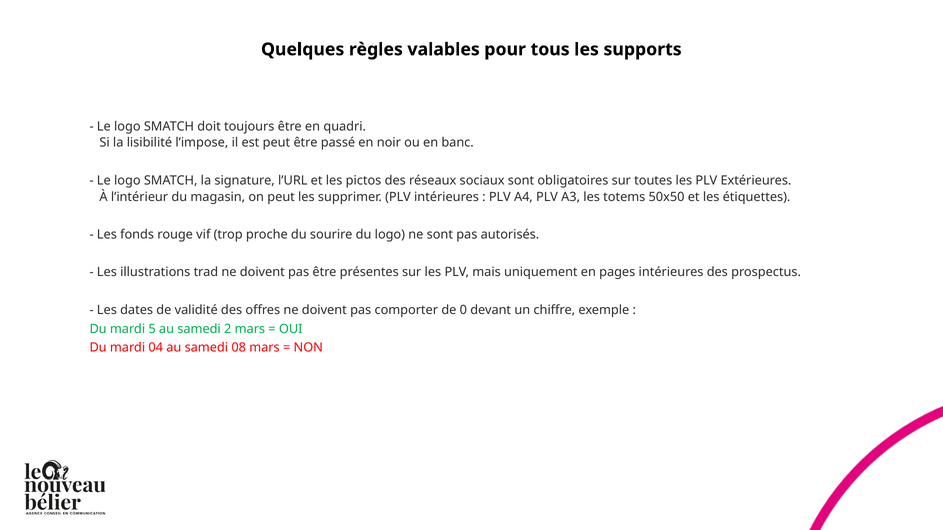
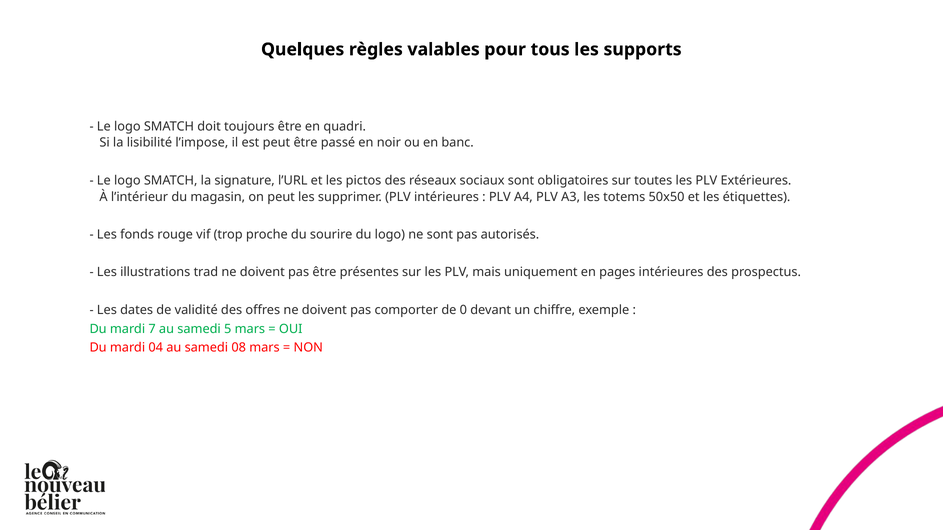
5: 5 -> 7 (152, 329)
2: 2 -> 5 (228, 329)
